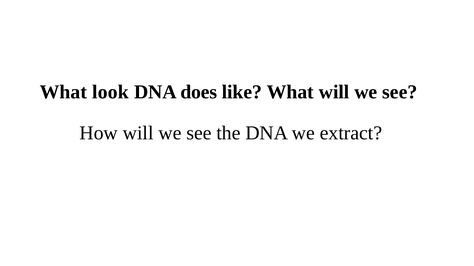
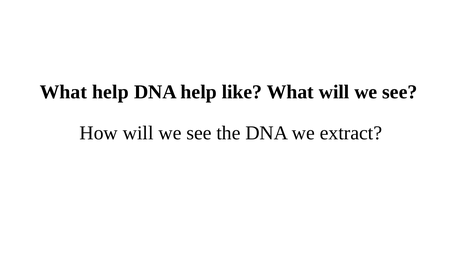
What look: look -> help (110, 92)
DNA does: does -> help (199, 92)
